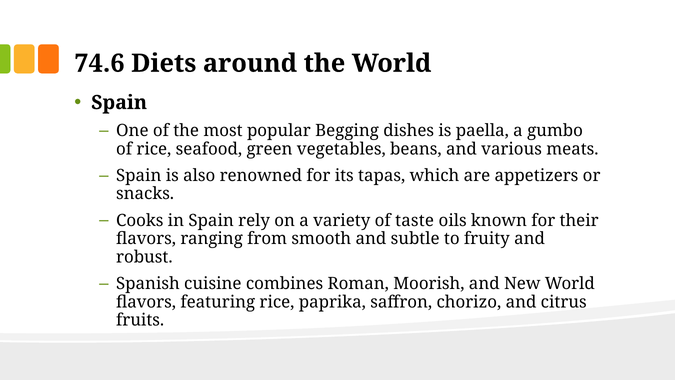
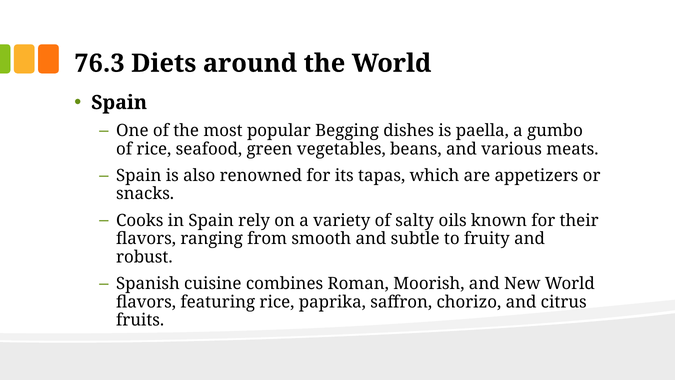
74.6: 74.6 -> 76.3 (99, 63)
taste: taste -> salty (415, 220)
